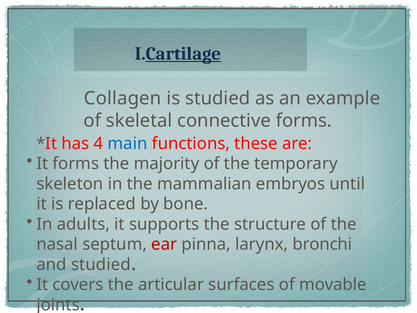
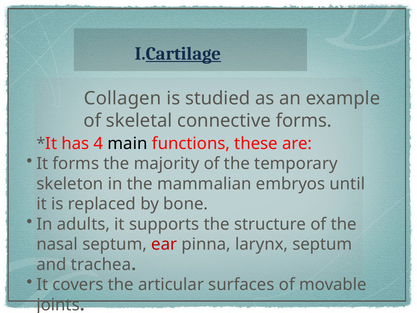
main colour: blue -> black (128, 143)
larynx bronchi: bronchi -> septum (322, 244)
and studied: studied -> trachea (101, 264)
